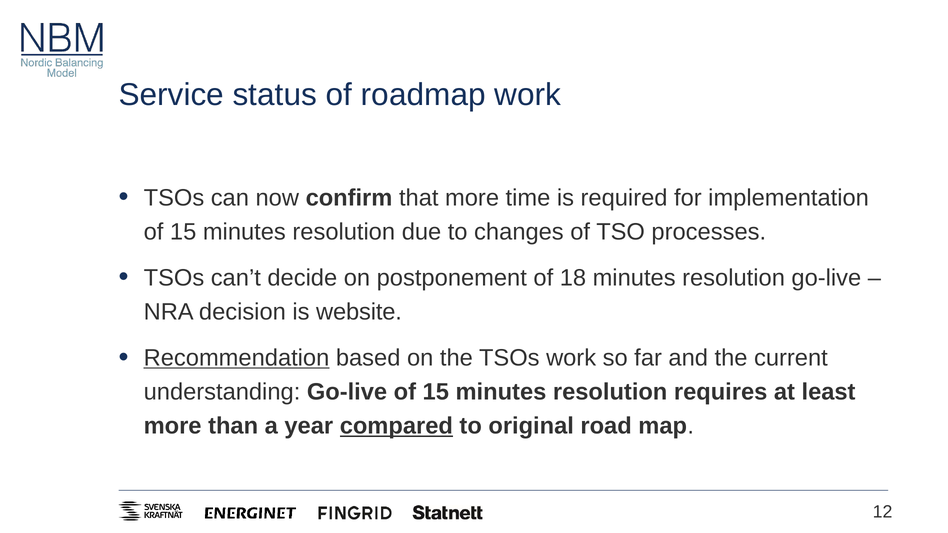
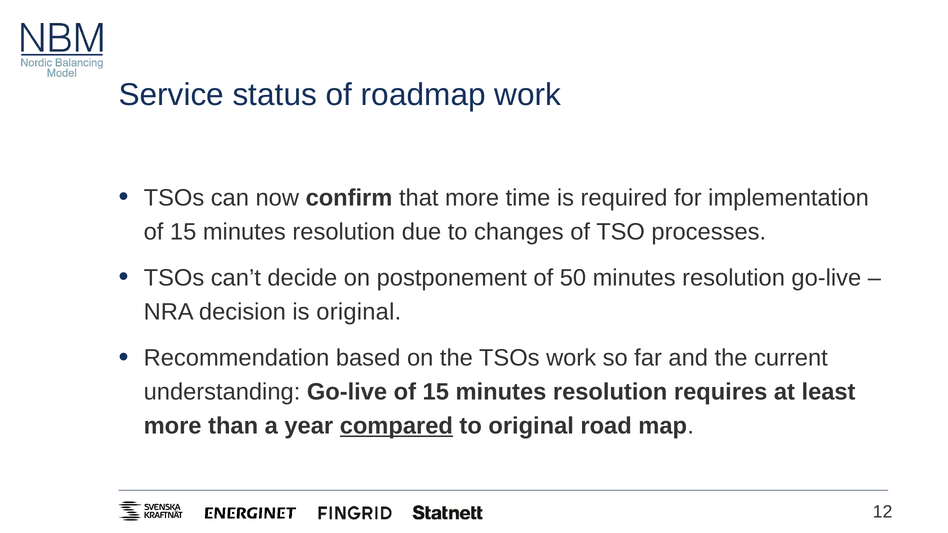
18: 18 -> 50 (573, 278)
is website: website -> original (359, 312)
Recommendation underline: present -> none (237, 358)
